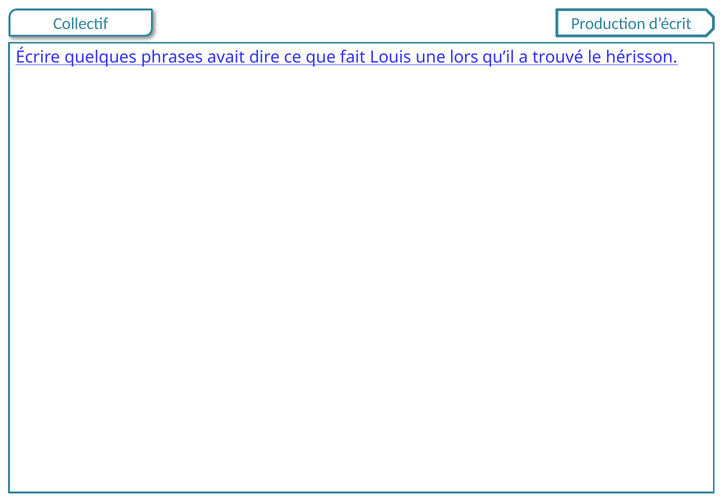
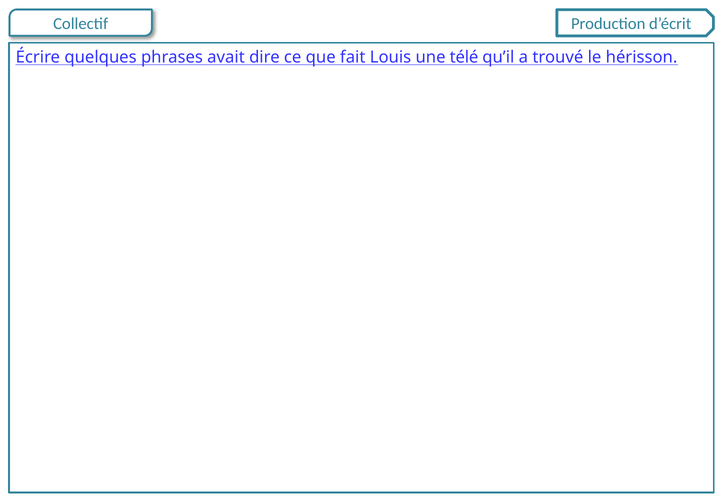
lors: lors -> télé (464, 57)
